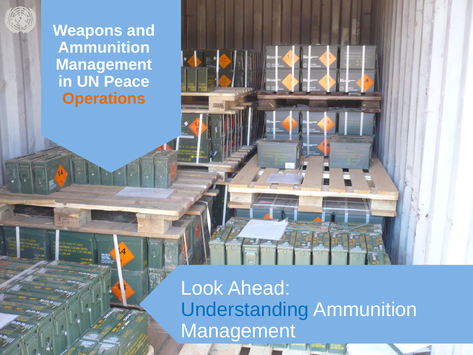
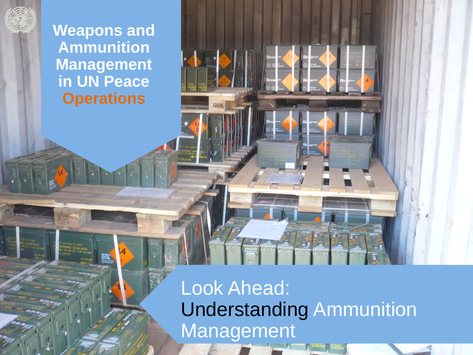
Understanding colour: blue -> black (245, 309)
